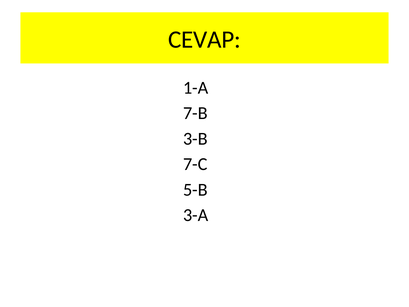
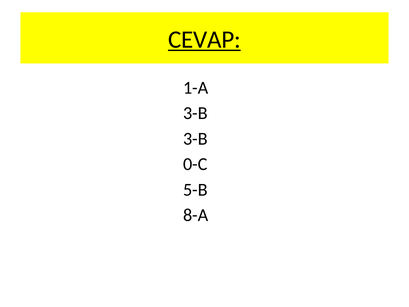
CEVAP underline: none -> present (205, 40)
7-B: 7-B -> 3-B (195, 113)
7-C: 7-C -> 0-C (195, 164)
3-A: 3-A -> 8-A (196, 215)
